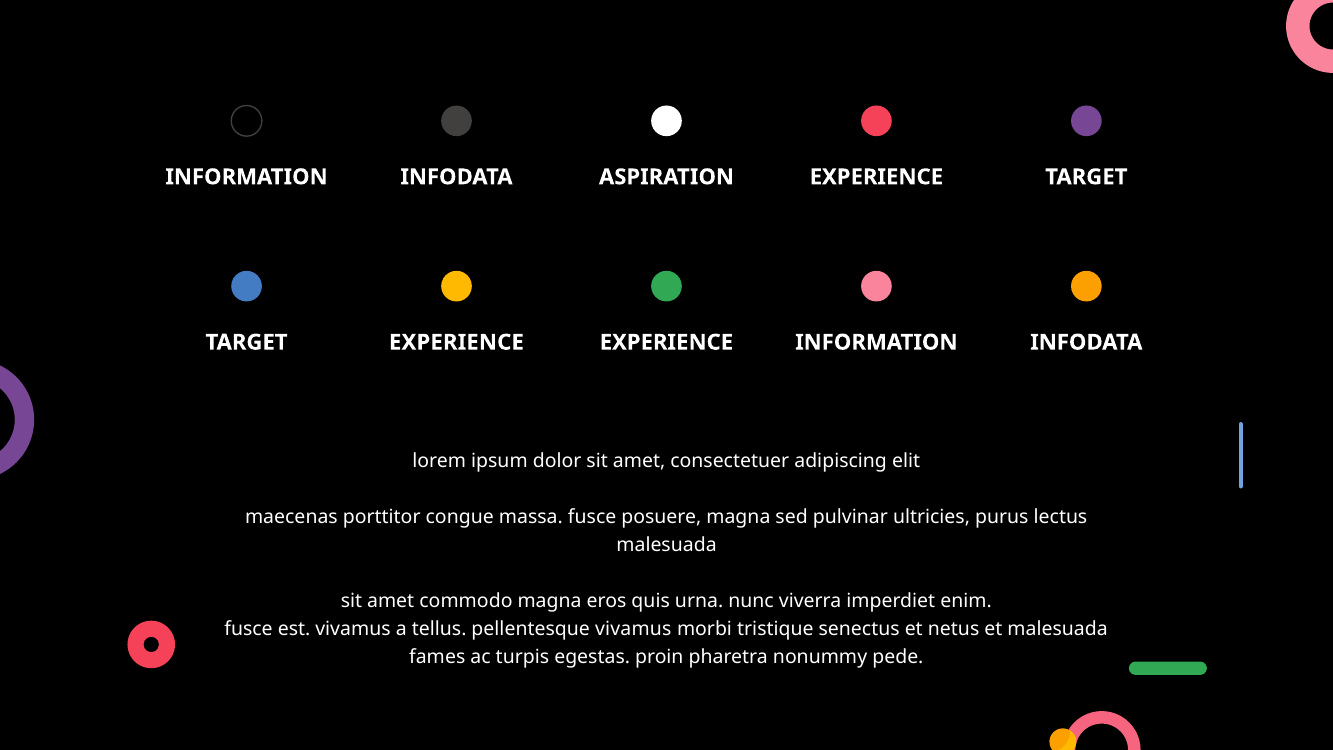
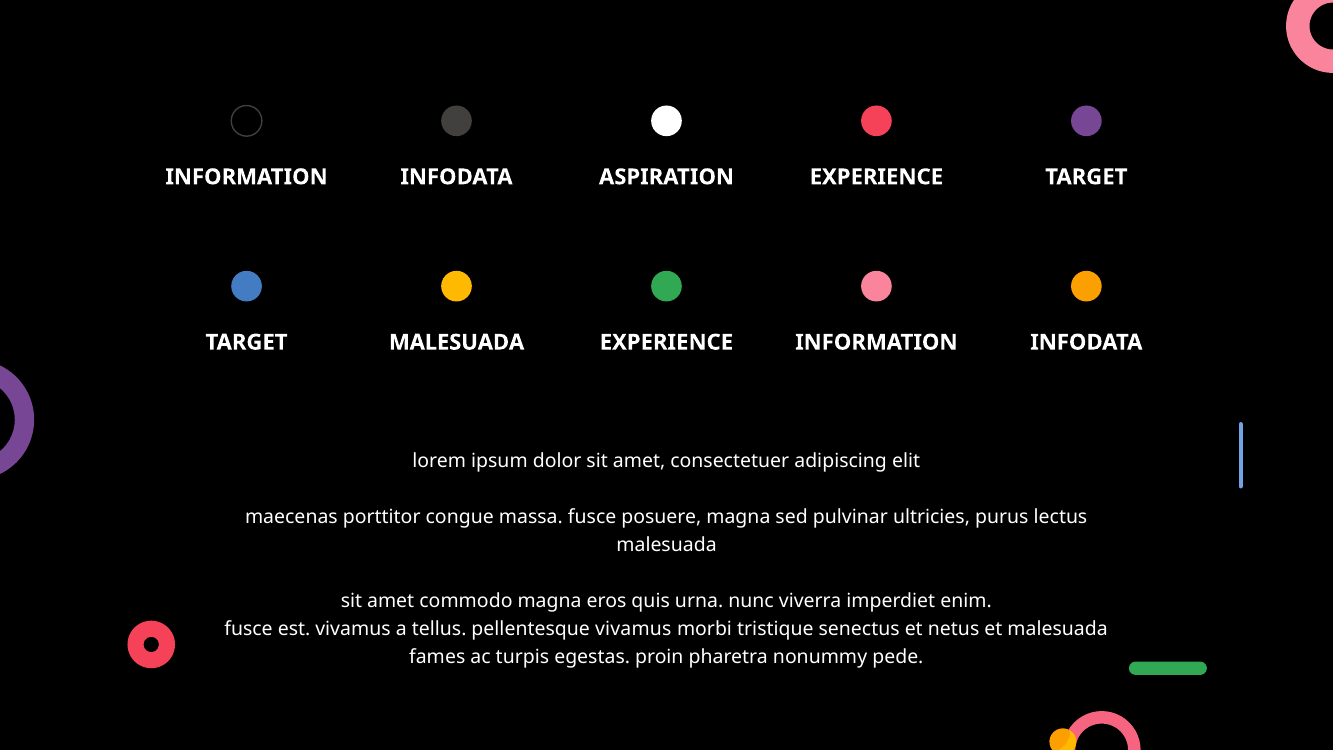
TARGET EXPERIENCE: EXPERIENCE -> MALESUADA (457, 342)
